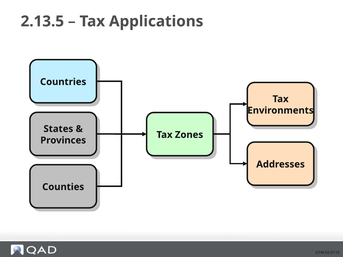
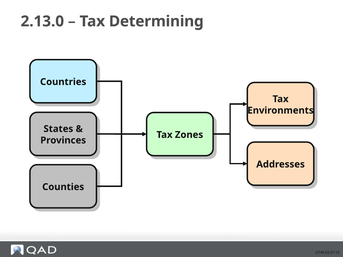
2.13.5: 2.13.5 -> 2.13.0 (42, 21)
Applications: Applications -> Determining (156, 21)
